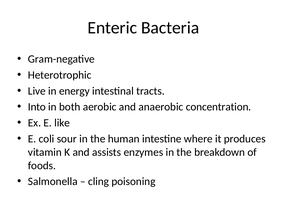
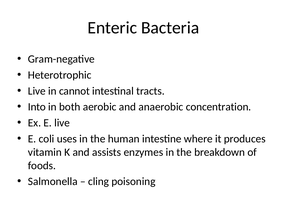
energy: energy -> cannot (74, 91)
E like: like -> live (62, 123)
sour: sour -> uses (67, 139)
